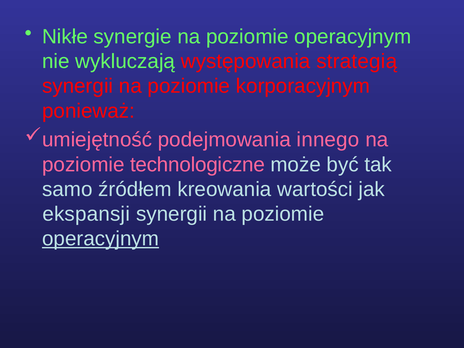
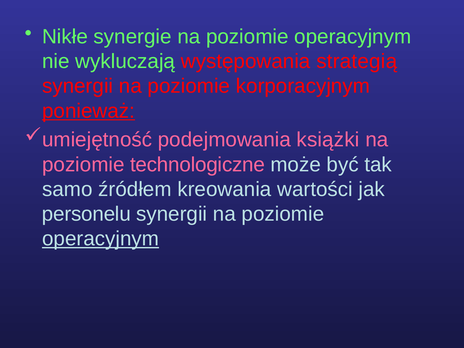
ponieważ underline: none -> present (89, 111)
innego: innego -> książki (328, 140)
ekspansji: ekspansji -> personelu (86, 214)
